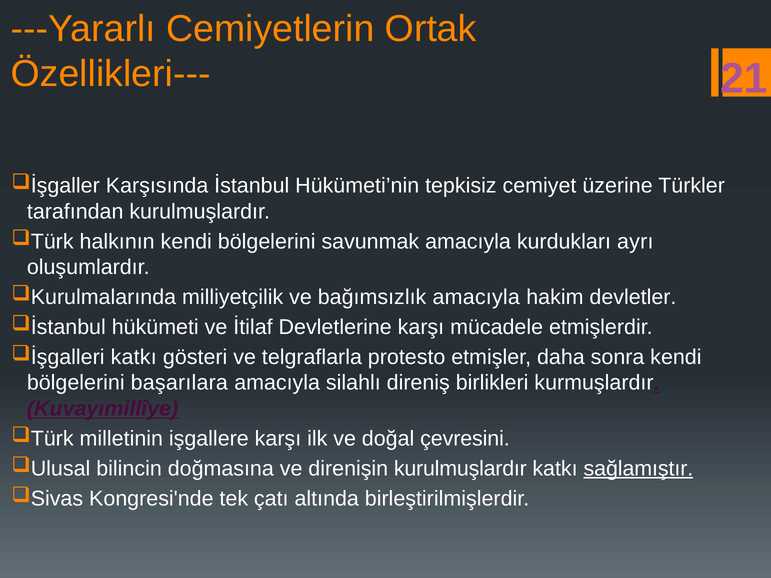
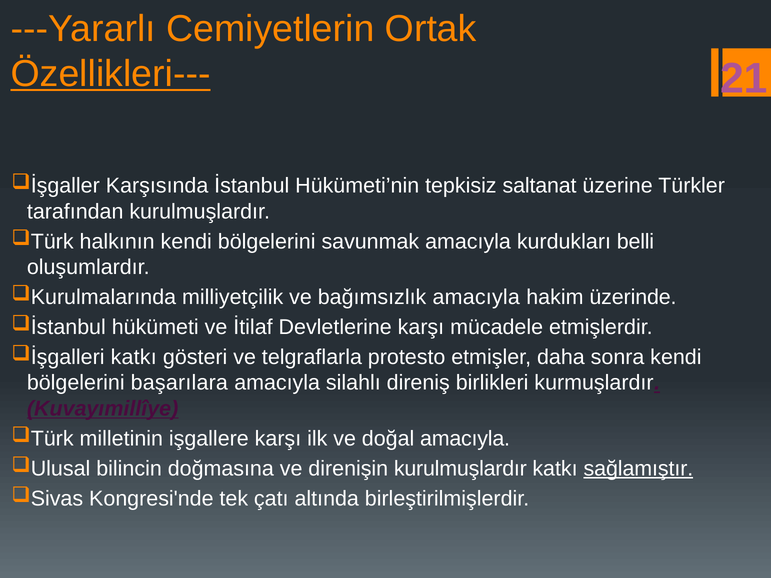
Özellikleri--- underline: none -> present (111, 74)
cemiyet: cemiyet -> saltanat (540, 186)
ayrı: ayrı -> belli (635, 242)
devletler: devletler -> üzerinde (633, 297)
doğal çevresini: çevresini -> amacıyla (465, 439)
